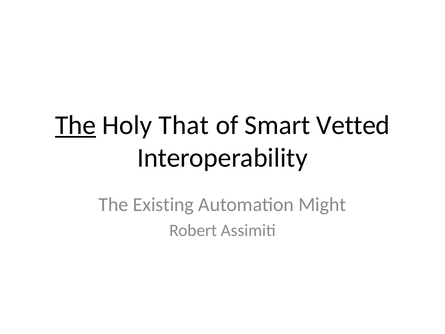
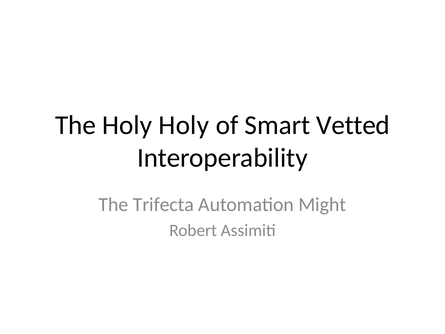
The underline: present -> none (76, 125)
Holy That: That -> Holy (184, 125)
Existing: Existing -> Trifecta (163, 205)
